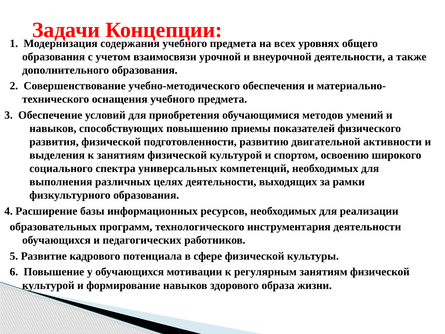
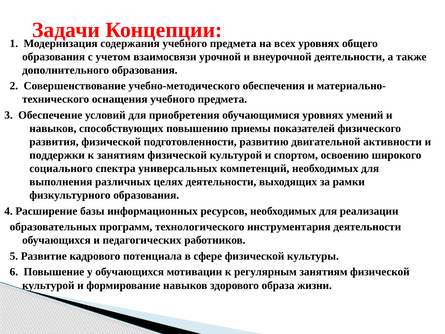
обучающимися методов: методов -> уровнях (323, 115)
выделения: выделения -> поддержки (57, 155)
